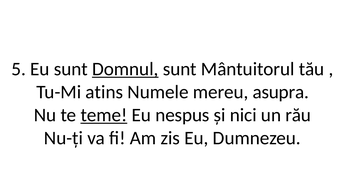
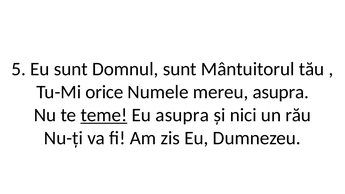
Domnul underline: present -> none (125, 69)
atins: atins -> orice (104, 92)
Eu nespus: nespus -> asupra (182, 115)
